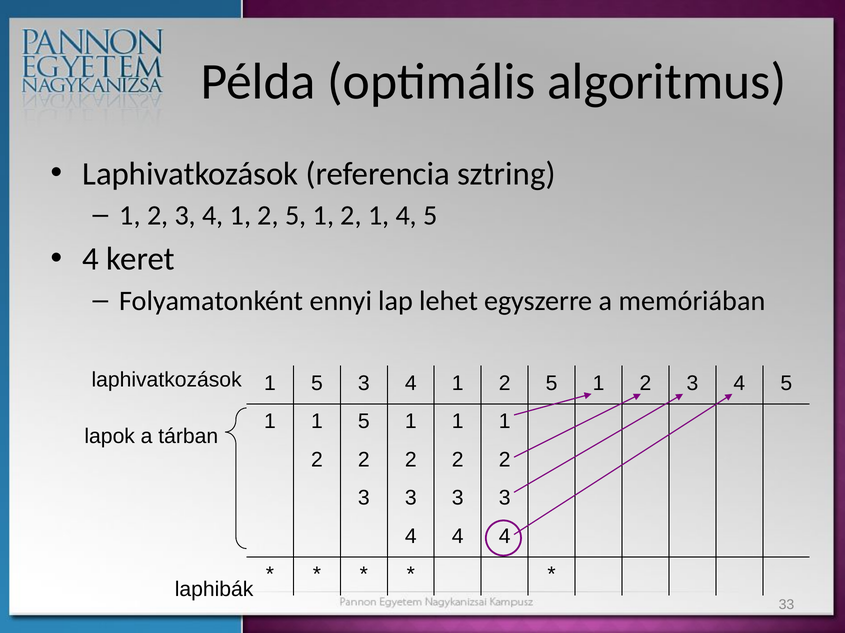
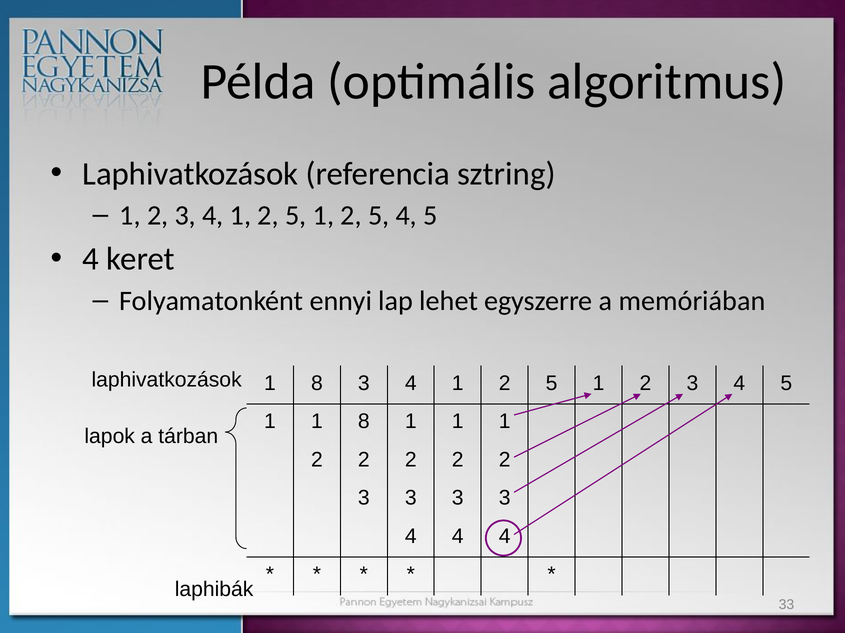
5 1 2 1: 1 -> 5 (379, 216)
5: 5 -> 8 (317, 384)
1 1 5: 5 -> 8 (364, 422)
